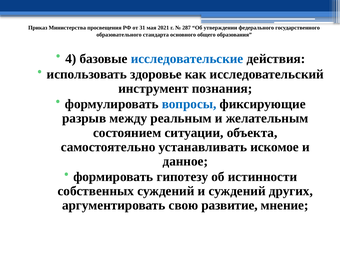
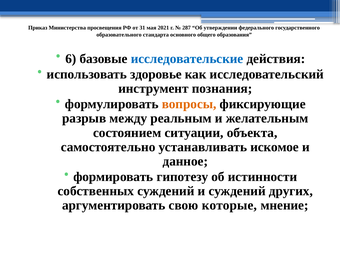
4: 4 -> 6 (71, 59)
вопросы colour: blue -> orange (189, 104)
развитие: развитие -> которые (229, 205)
